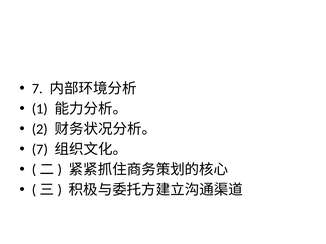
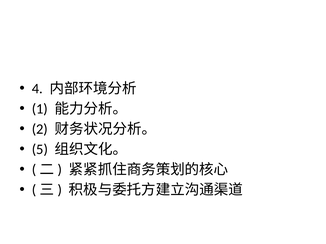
7: 7 -> 4 (37, 89)
7: 7 -> 5 (40, 150)
